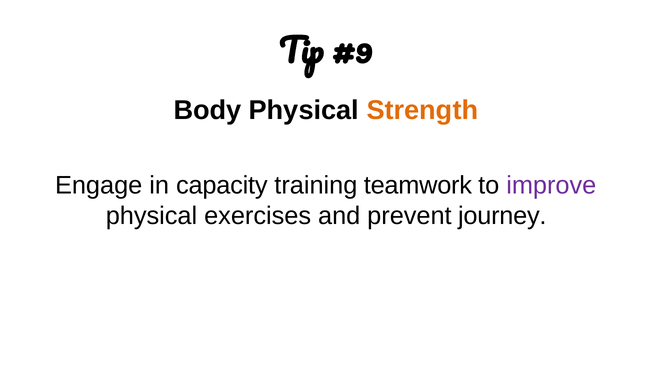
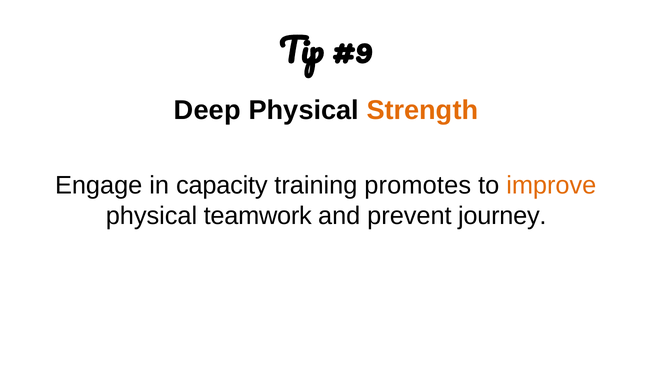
Body: Body -> Deep (207, 110)
teamwork: teamwork -> promotes (418, 185)
improve colour: purple -> orange (551, 185)
exercises: exercises -> teamwork (258, 216)
